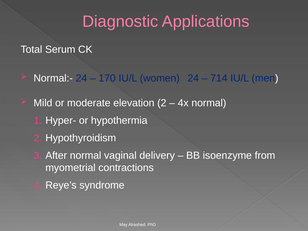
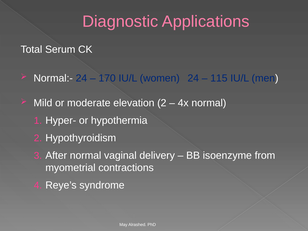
714: 714 -> 115 (219, 78)
